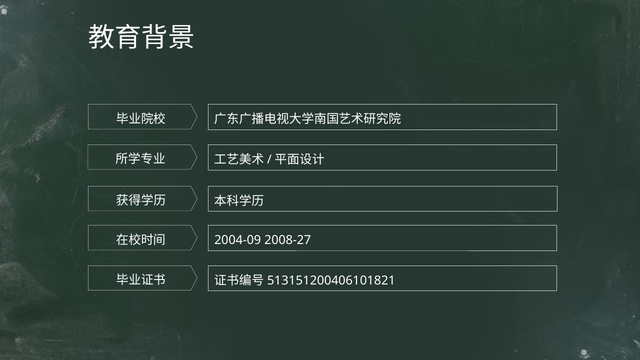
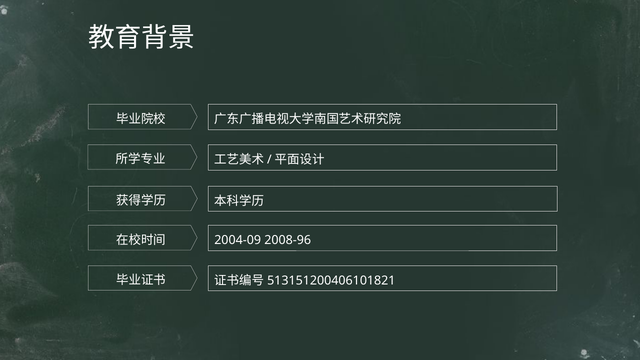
2008-27: 2008-27 -> 2008-96 (288, 240)
